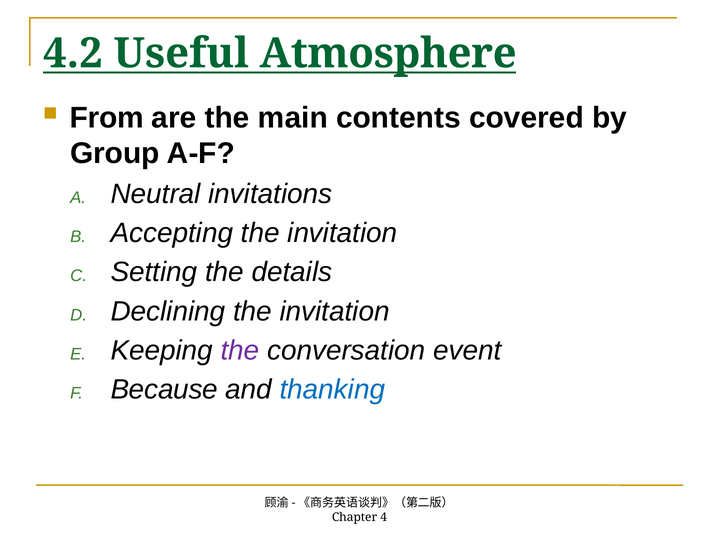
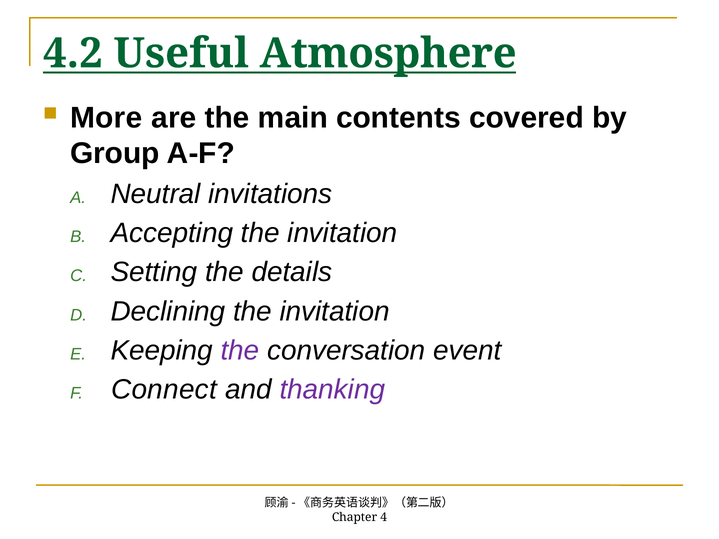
From: From -> More (106, 118)
Because: Because -> Connect (164, 390)
thanking colour: blue -> purple (332, 390)
